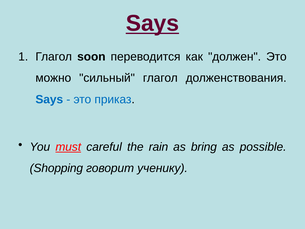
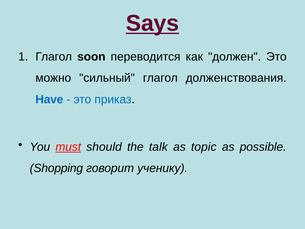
Says: Says -> Have (49, 99)
careful: careful -> should (104, 147)
rain: rain -> talk (158, 147)
bring: bring -> topic (204, 147)
